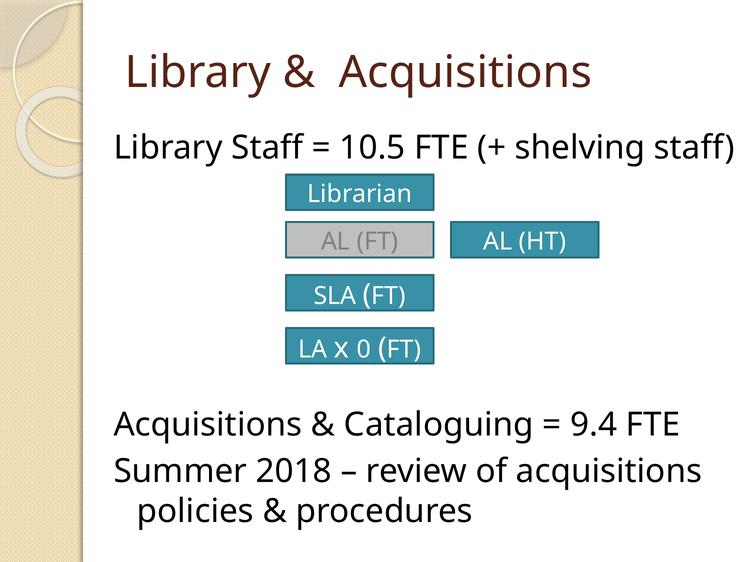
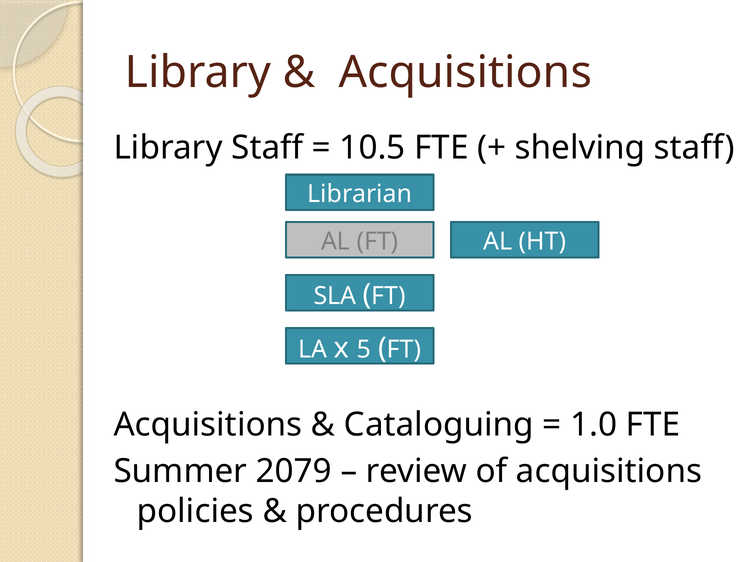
0: 0 -> 5 (364, 349)
9.4: 9.4 -> 1.0 (594, 425)
2018: 2018 -> 2079 (294, 471)
